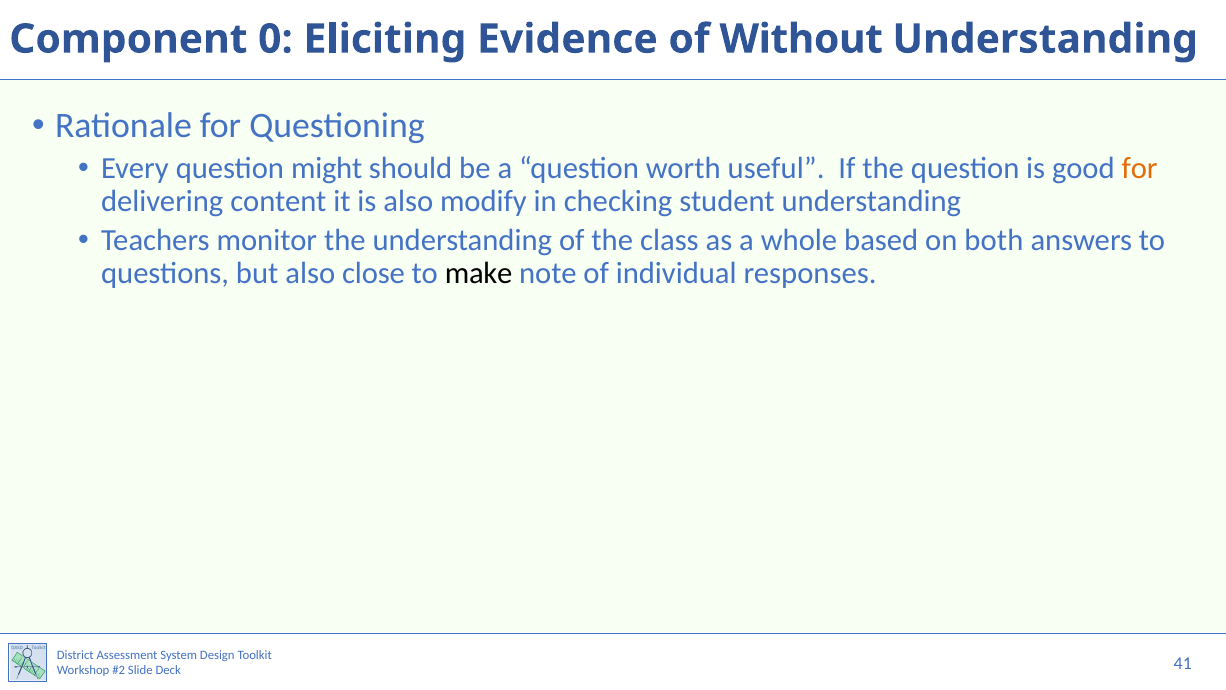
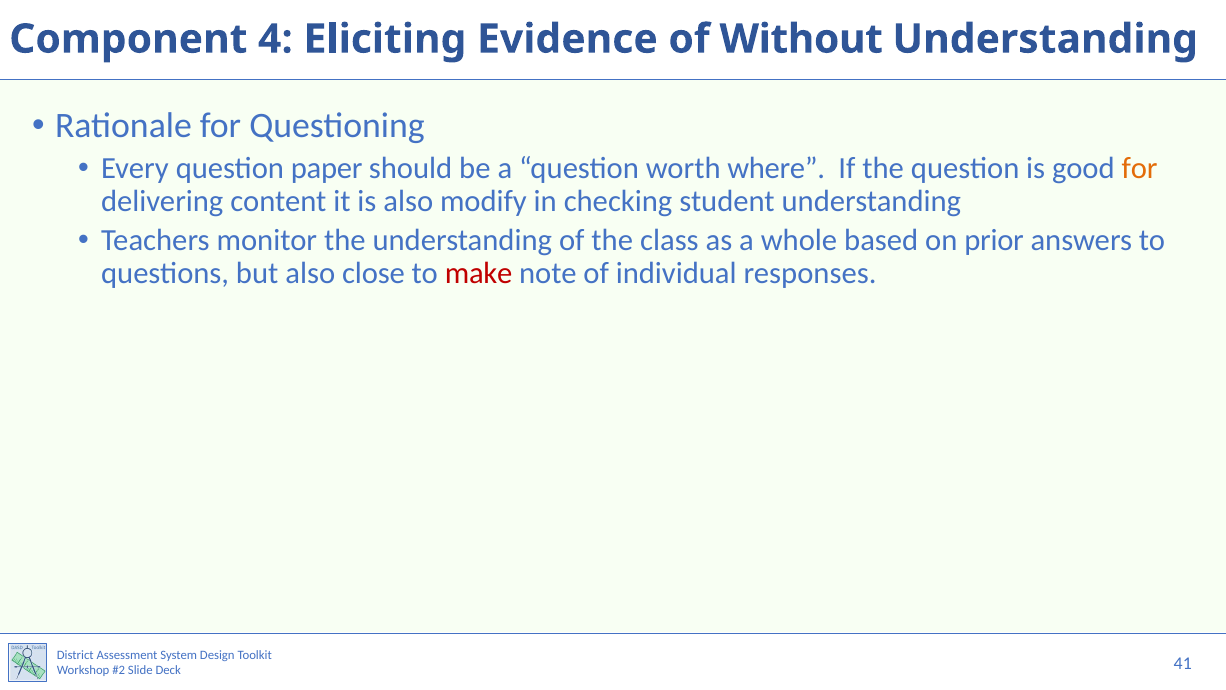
0: 0 -> 4 (275, 39)
might: might -> paper (327, 168)
useful: useful -> where (776, 168)
both: both -> prior (994, 241)
make colour: black -> red (479, 274)
